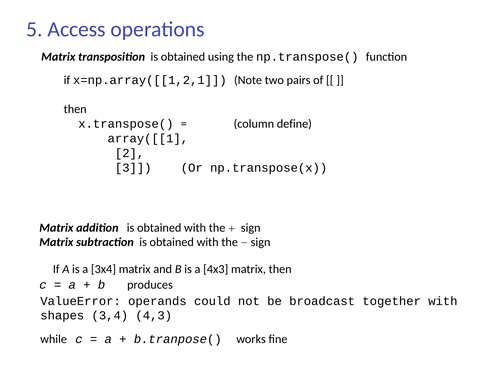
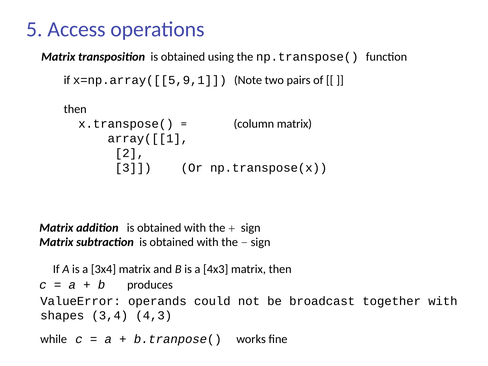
x=np.array([[1,2,1: x=np.array([[1,2,1 -> x=np.array([[5,9,1 (150, 80)
column define: define -> matrix (294, 124)
